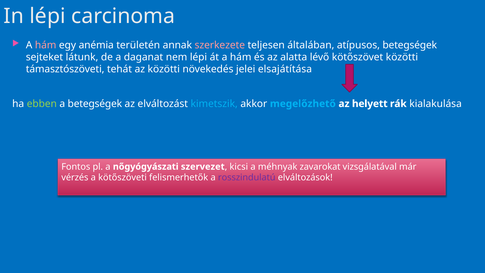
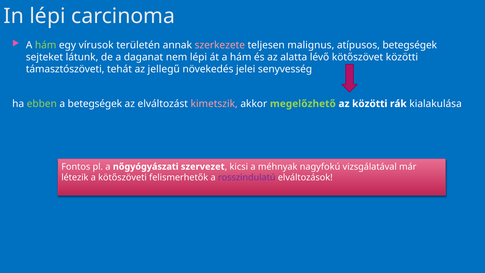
hám colour: pink -> light green (46, 45)
anémia: anémia -> vírusok (96, 45)
általában: általában -> malignus (311, 45)
az közötti: közötti -> jellegű (164, 69)
elsajátítása: elsajátítása -> senyvesség (285, 69)
kimetszik colour: light blue -> pink (214, 104)
megelőzhető colour: light blue -> light green (303, 104)
az helyett: helyett -> közötti (370, 104)
zavarokat: zavarokat -> nagyfokú (320, 167)
vérzés: vérzés -> létezik (75, 177)
